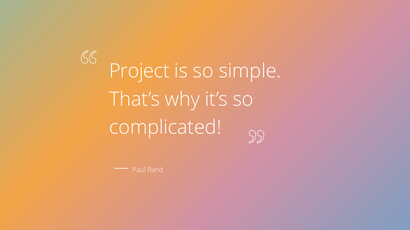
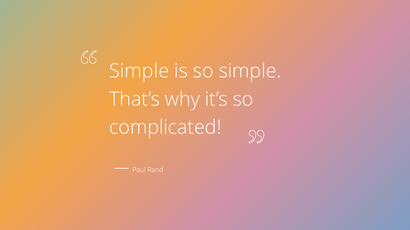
Project: Project -> Simple (139, 71)
